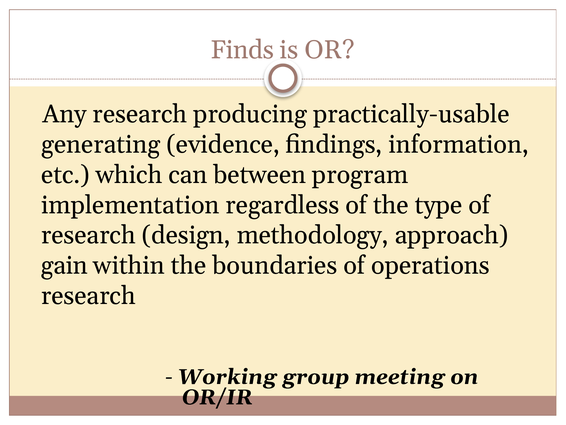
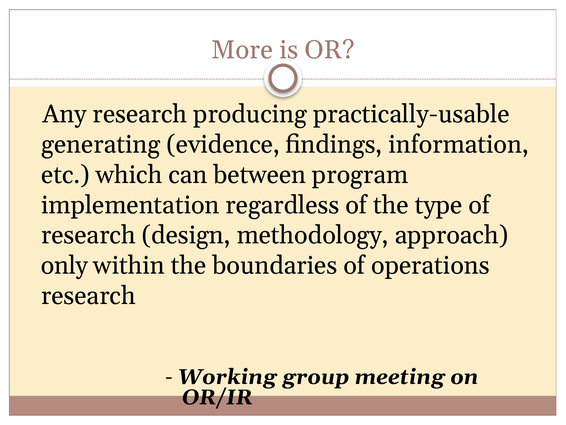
Finds: Finds -> More (242, 50)
gain: gain -> only (64, 265)
